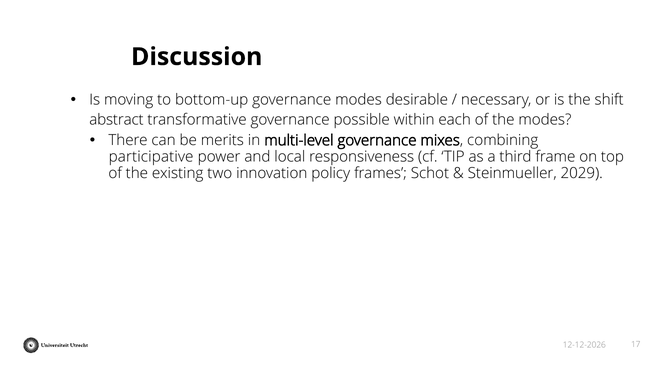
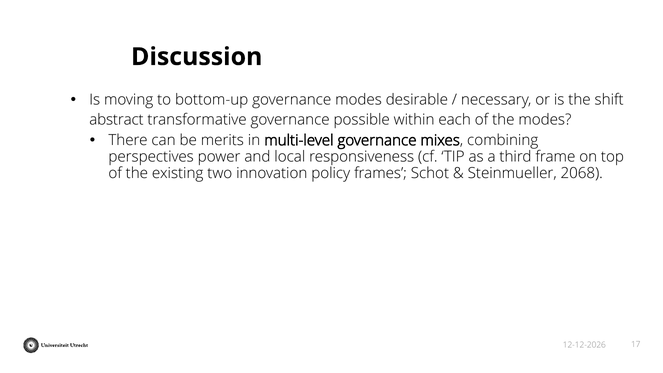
participative: participative -> perspectives (151, 157)
2029: 2029 -> 2068 (582, 173)
